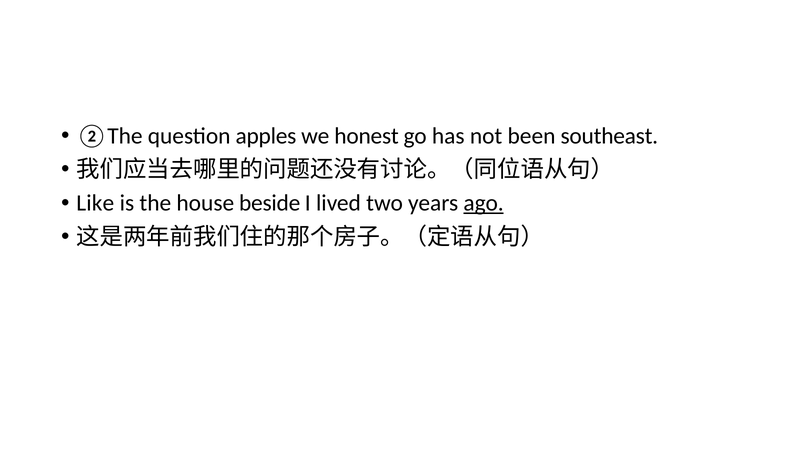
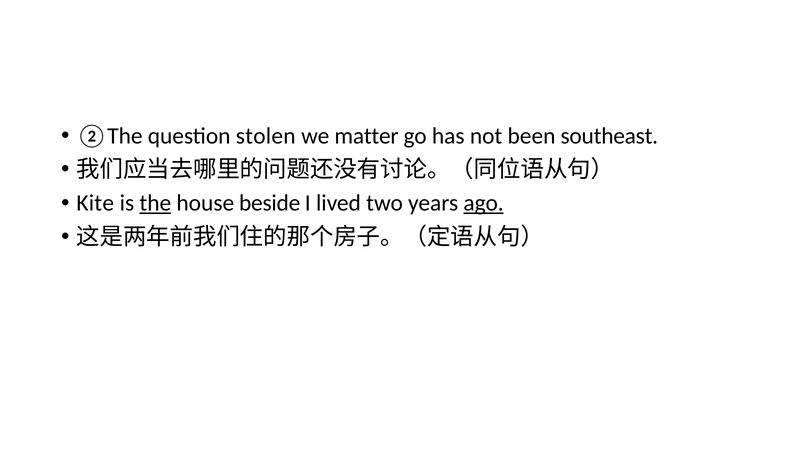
apples: apples -> stolen (266, 136)
honest: honest -> matter (367, 136)
Like: Like -> Kite (95, 203)
the underline: none -> present (155, 203)
